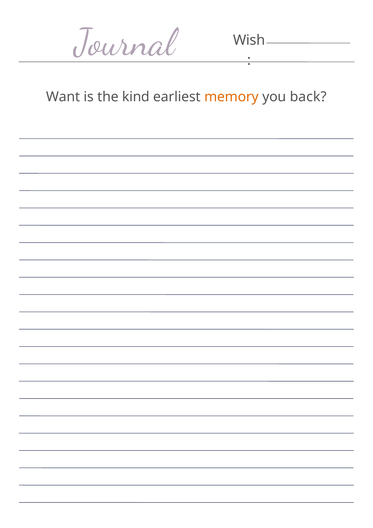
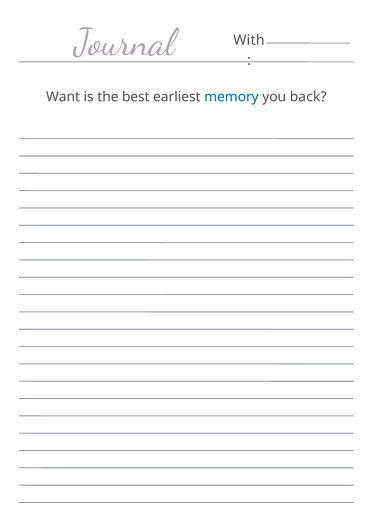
Wish: Wish -> With (249, 40)
kind: kind -> best (136, 97)
memory colour: orange -> blue (232, 97)
